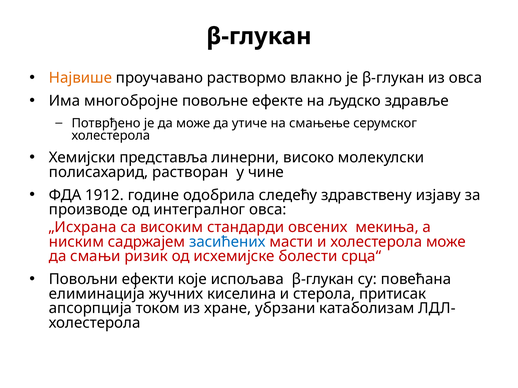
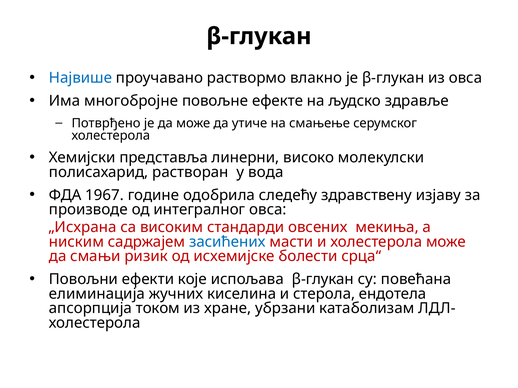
Највише colour: orange -> blue (81, 78)
чине: чине -> вода (266, 172)
1912: 1912 -> 1967 (105, 195)
притисак: притисак -> ендотела (393, 294)
